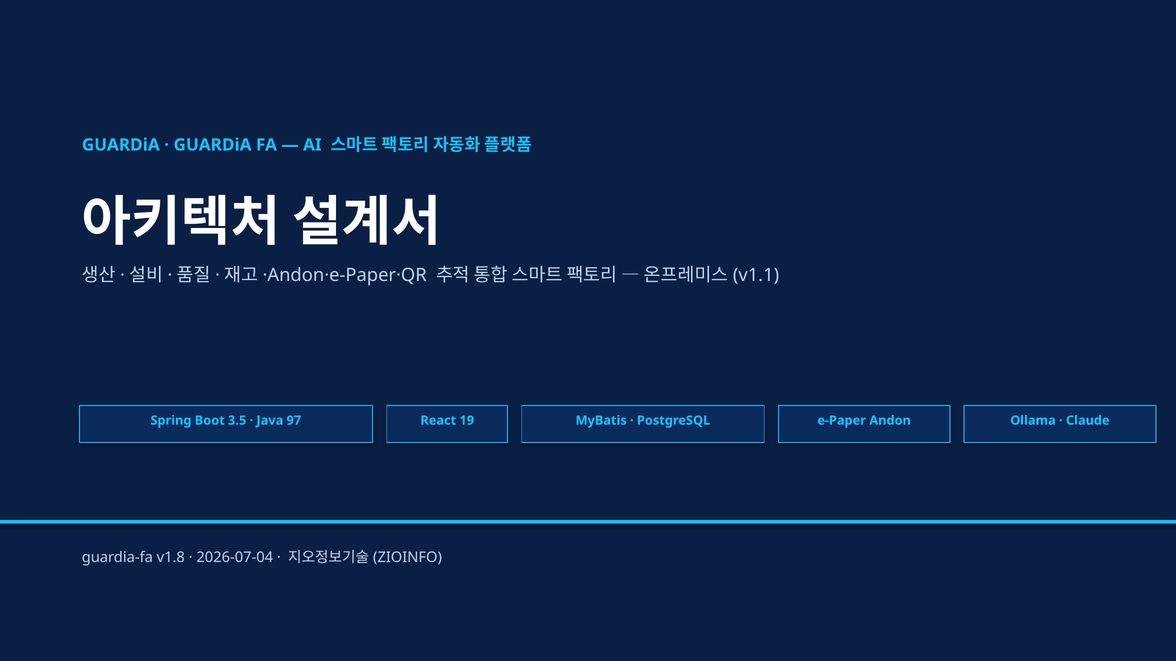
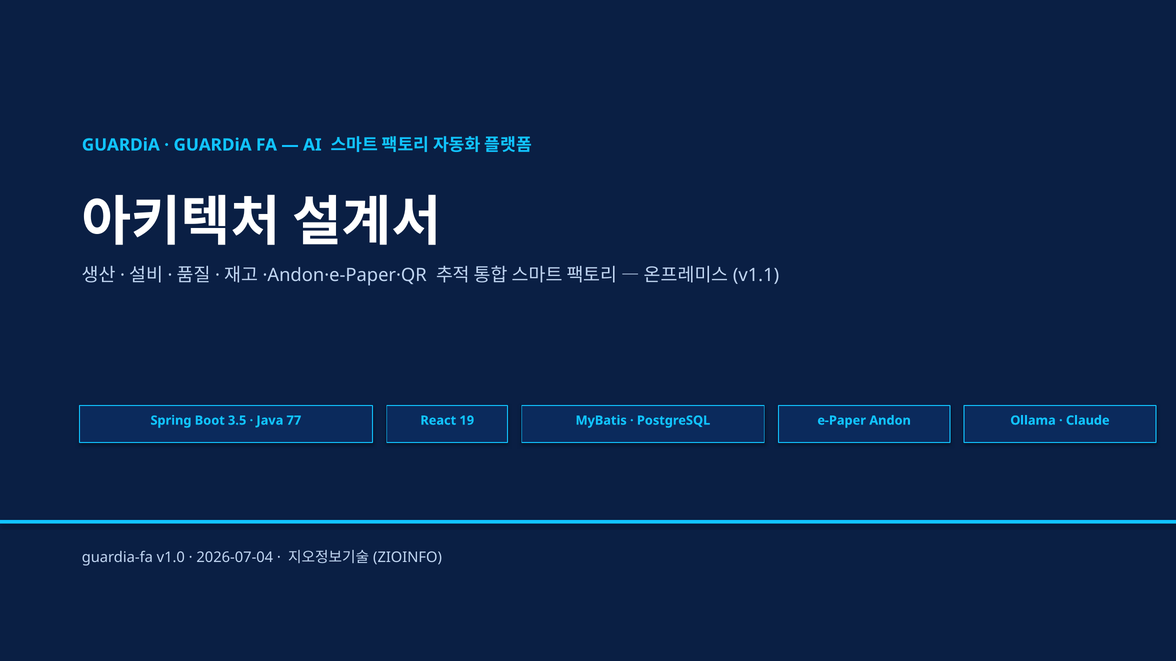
97: 97 -> 77 (294, 421)
v1.8: v1.8 -> v1.0 (171, 558)
